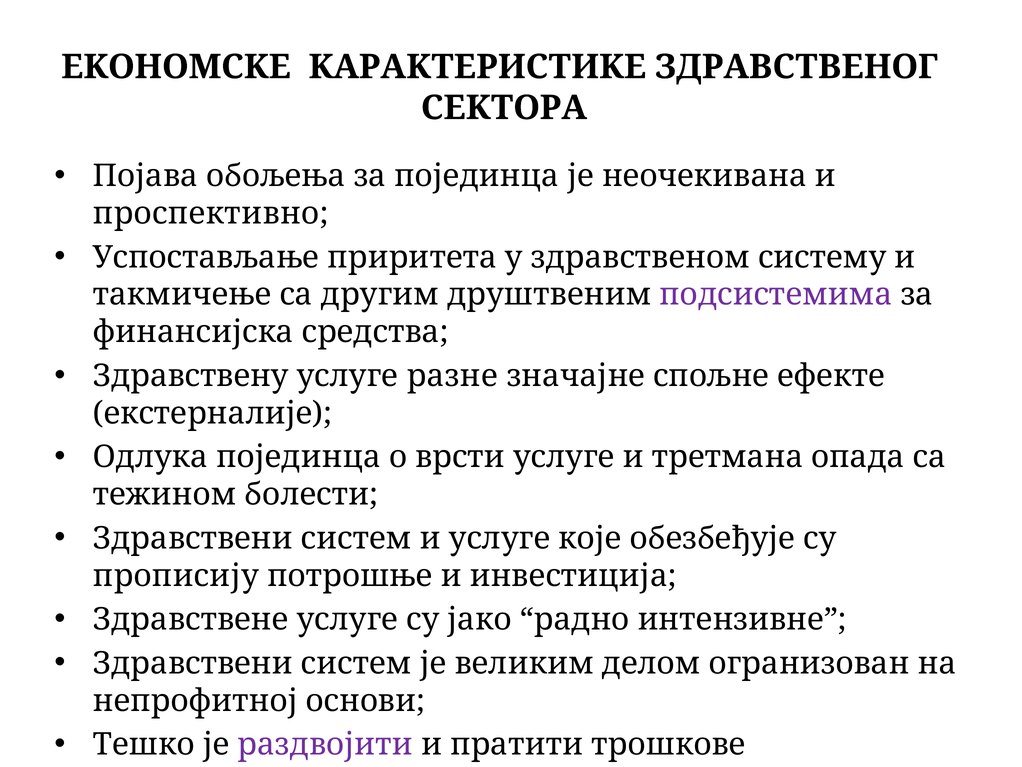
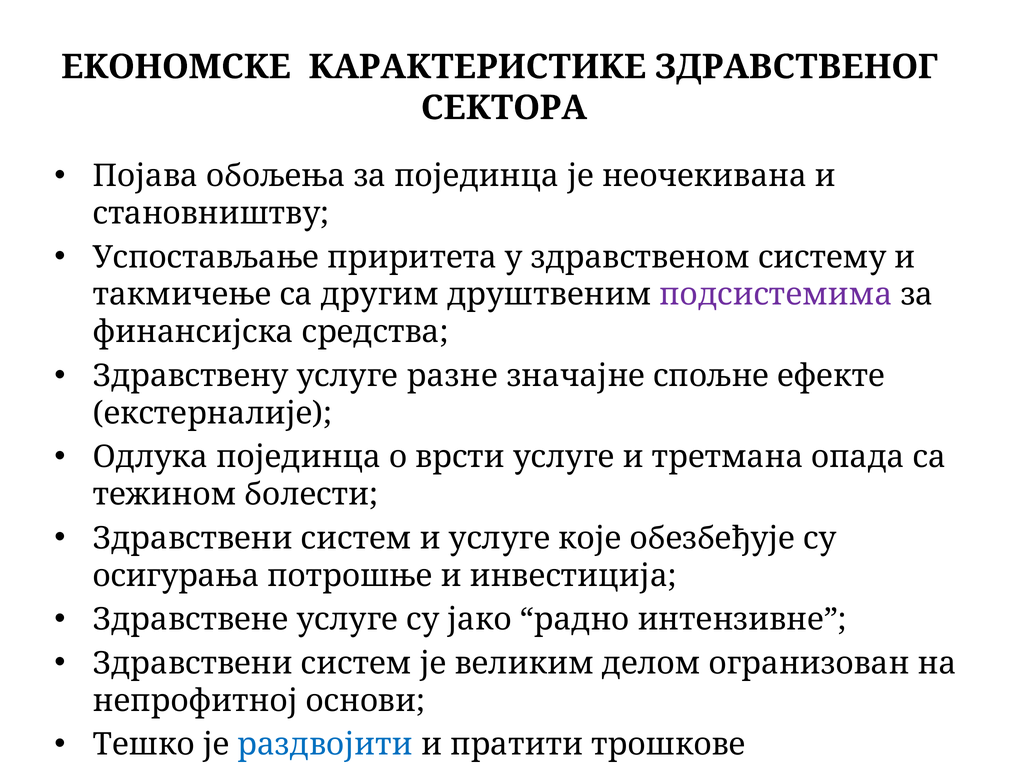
проспективно: проспективно -> становништву (211, 213)
прописију: прописију -> осигурањa (176, 575)
раздвојити colour: purple -> blue (325, 744)
